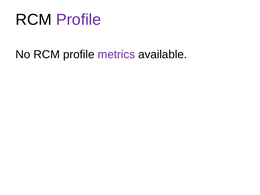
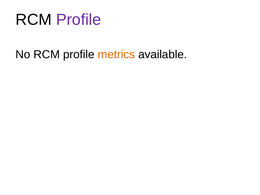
metrics colour: purple -> orange (116, 55)
